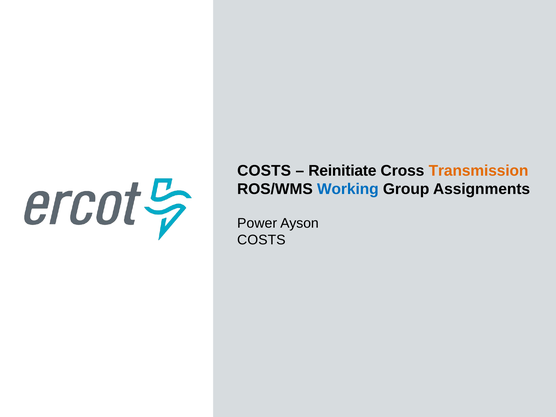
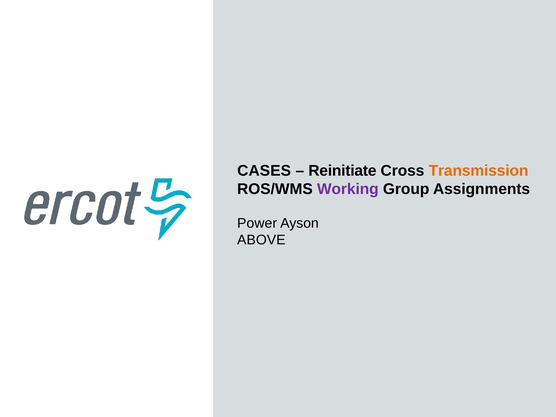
COSTS: COSTS -> CASES (264, 171)
Working colour: blue -> purple (348, 189)
COSTS: COSTS -> ABOVE (261, 240)
